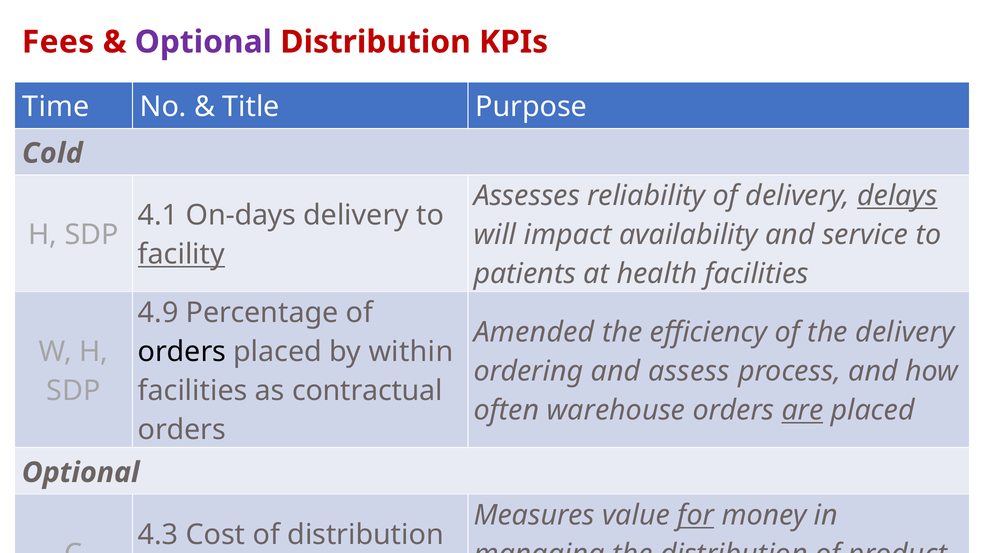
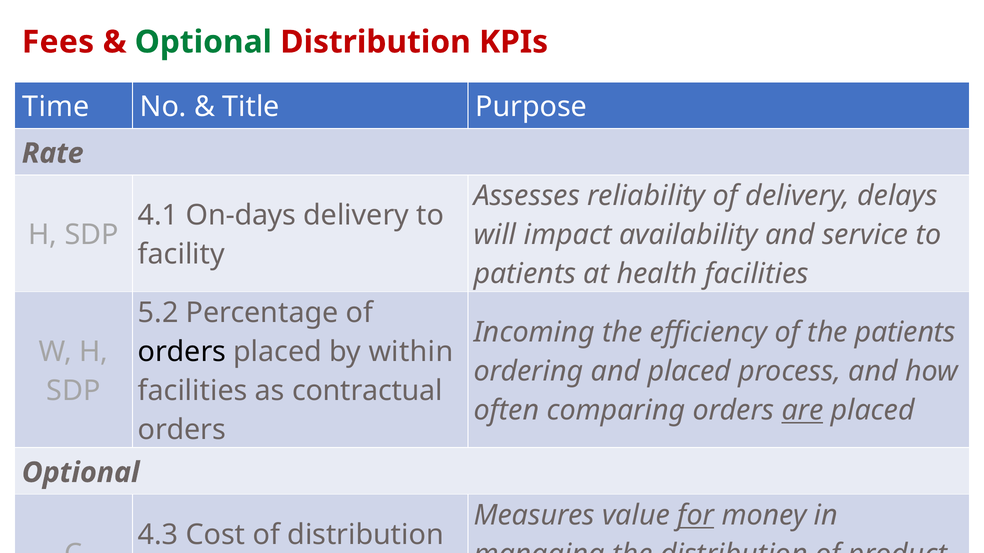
Optional colour: purple -> green (203, 42)
Cold: Cold -> Rate (53, 153)
delays underline: present -> none (897, 196)
facility underline: present -> none (181, 255)
4.9: 4.9 -> 5.2 (158, 313)
Amended: Amended -> Incoming (534, 333)
the delivery: delivery -> patients (905, 333)
and assess: assess -> placed (689, 372)
warehouse: warehouse -> comparing (616, 411)
